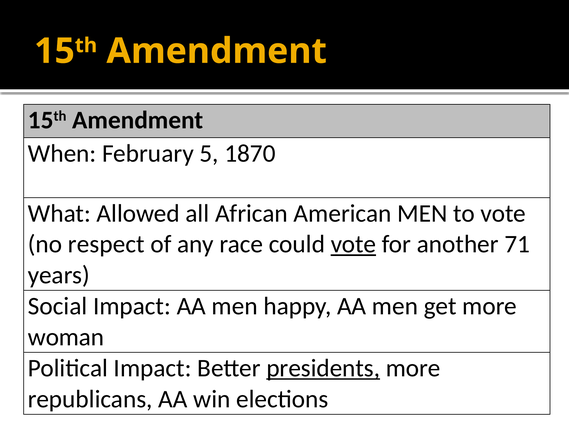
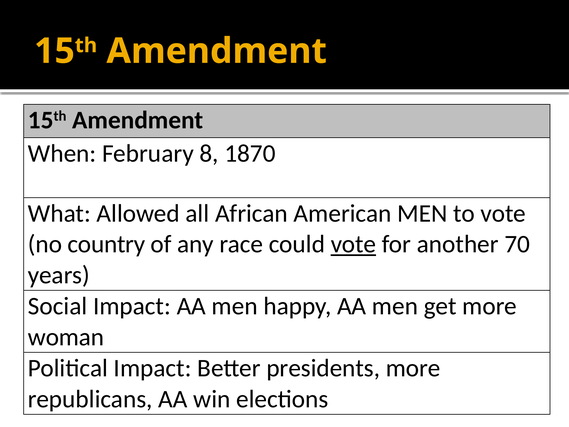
5: 5 -> 8 (209, 153)
respect: respect -> country (106, 244)
71: 71 -> 70 (517, 244)
presidents underline: present -> none (323, 368)
